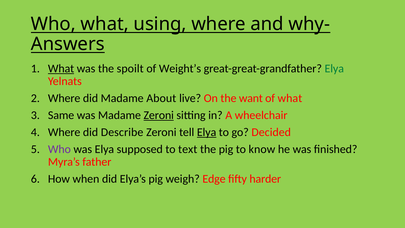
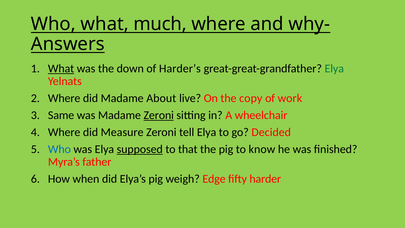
using: using -> much (160, 24)
spoilt: spoilt -> down (130, 68)
Weight’s: Weight’s -> Harder’s (180, 68)
want: want -> copy (251, 98)
of what: what -> work (290, 98)
Describe: Describe -> Measure (122, 132)
Elya underline: present -> none (207, 132)
Who colour: purple -> blue (59, 149)
supposed underline: none -> present (140, 149)
text: text -> that (188, 149)
